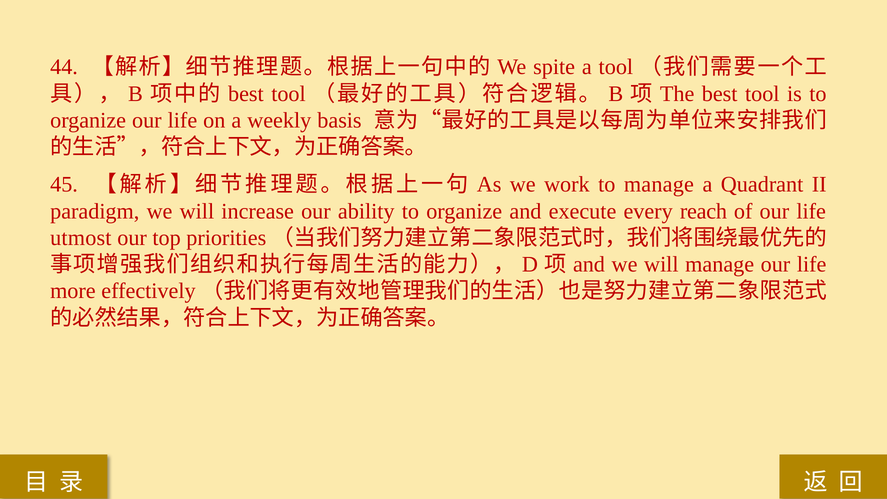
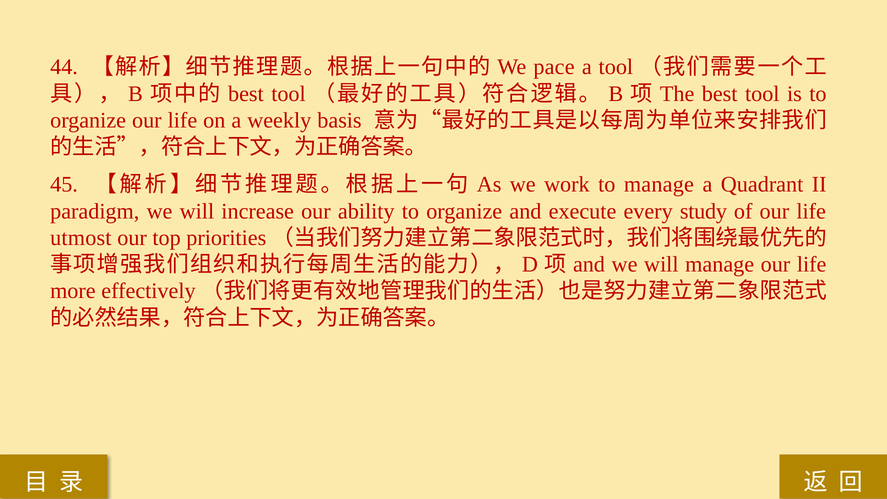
spite: spite -> pace (554, 67)
reach: reach -> study (703, 211)
